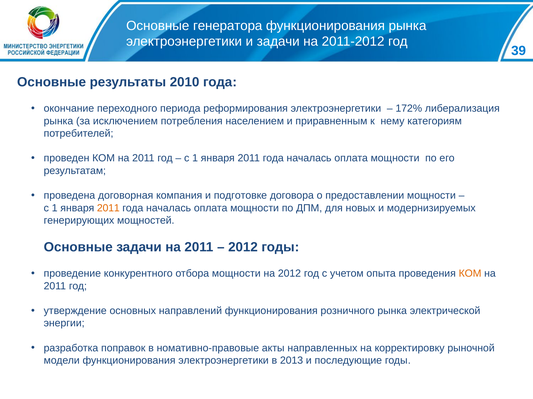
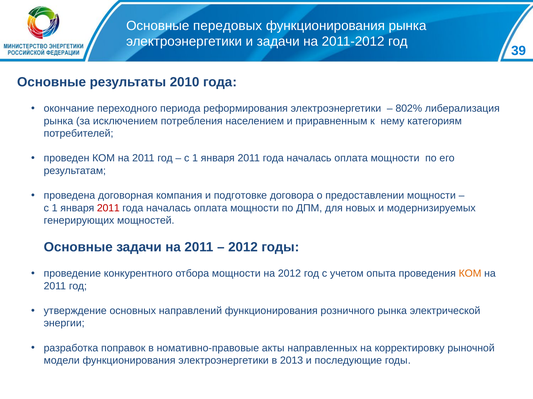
генератора: генератора -> передовых (228, 26)
172%: 172% -> 802% (409, 109)
2011 colour: orange -> red (108, 208)
